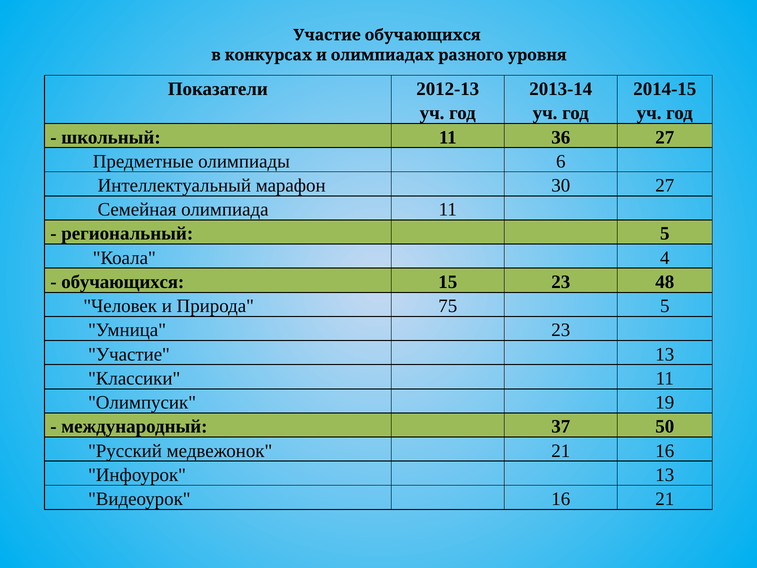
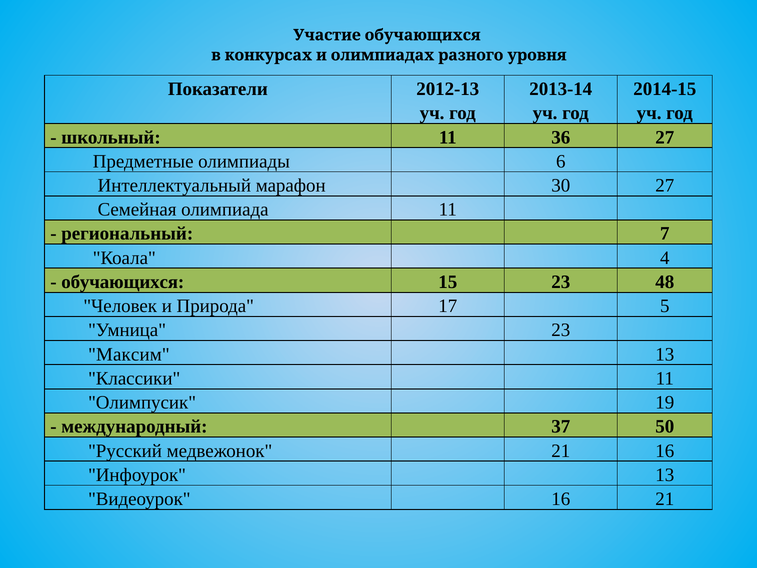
региональный 5: 5 -> 7 (665, 234)
75: 75 -> 17 (448, 306)
Участие: Участие -> Максим (129, 354)
